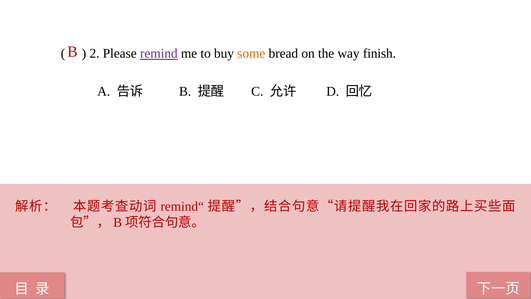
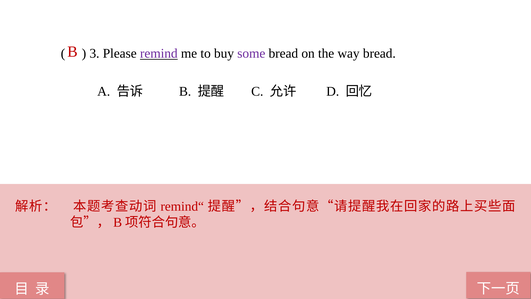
2: 2 -> 3 (94, 53)
some colour: orange -> purple (251, 53)
way finish: finish -> bread (379, 53)
